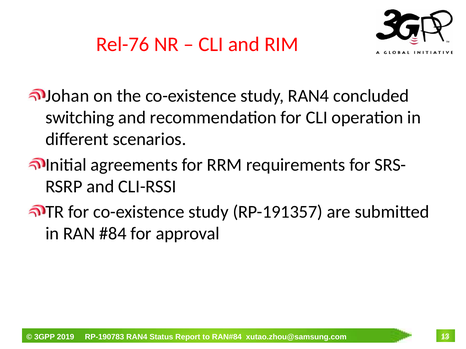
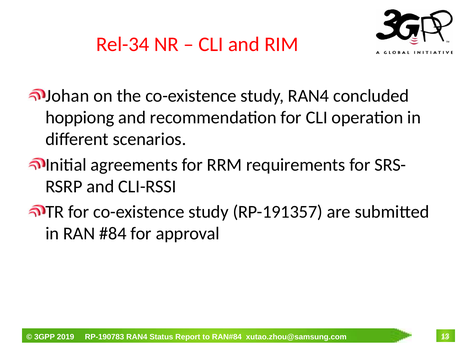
Rel-76: Rel-76 -> Rel-34 (123, 45)
switching: switching -> hoppiong (80, 118)
